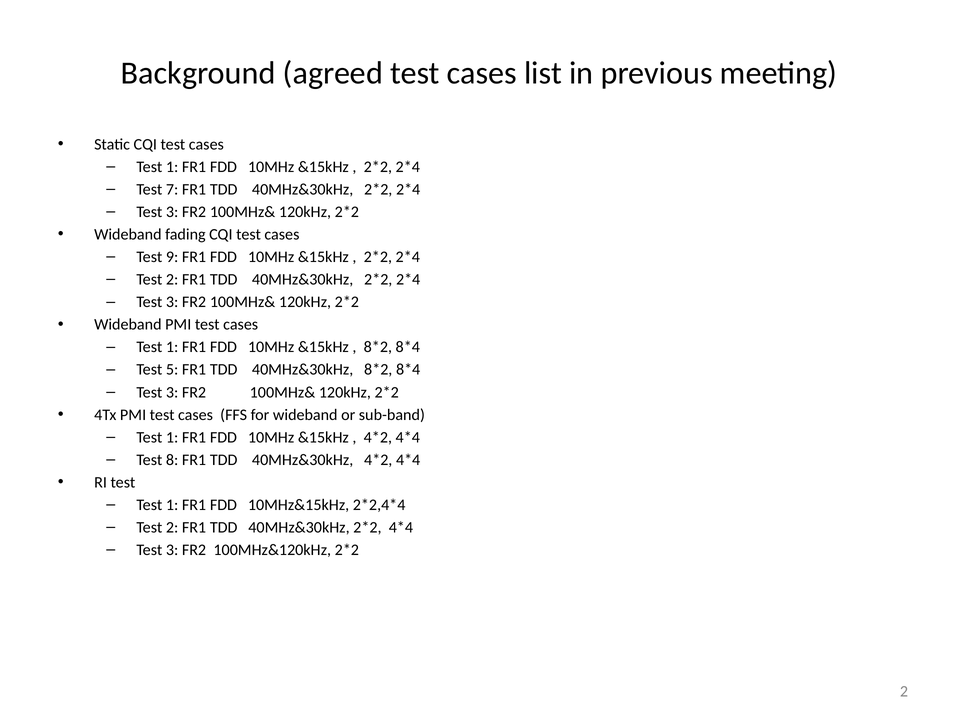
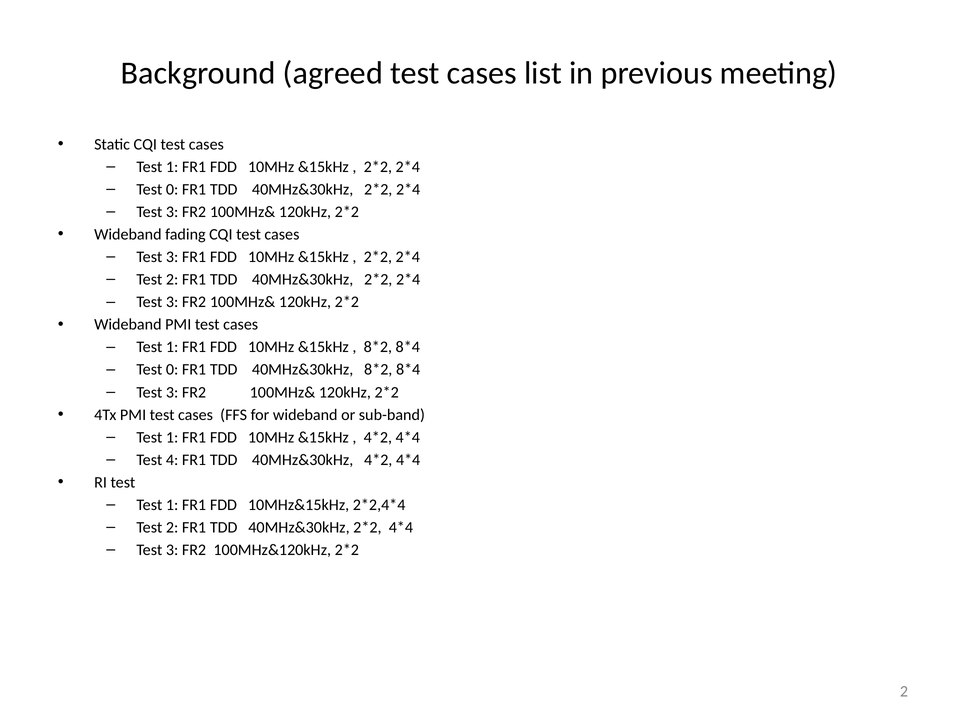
7: 7 -> 0 (172, 190)
9: 9 -> 3 (172, 257)
5: 5 -> 0 (172, 370)
8: 8 -> 4 (172, 460)
